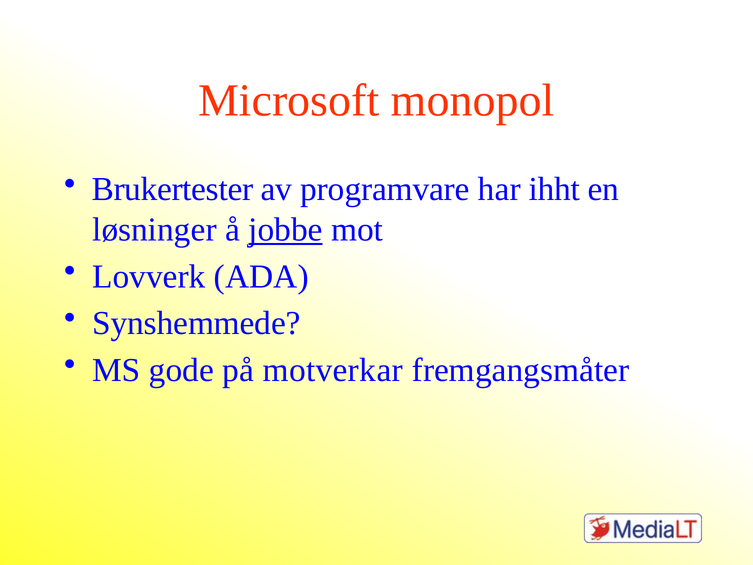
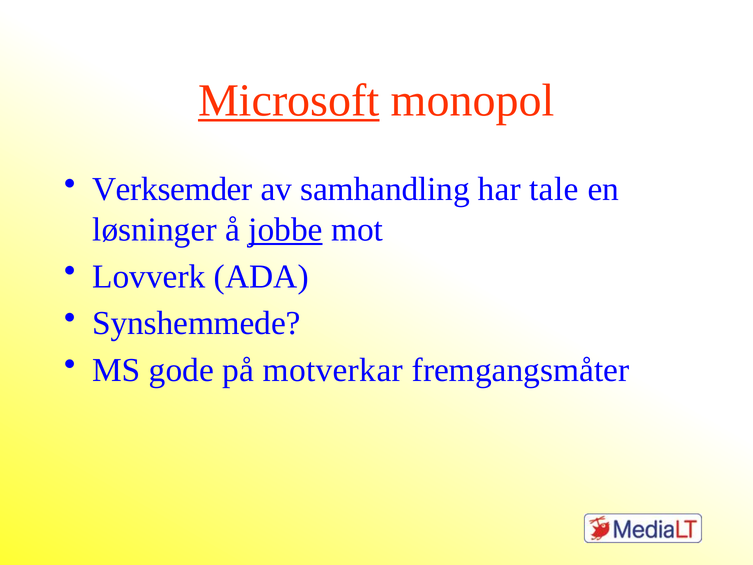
Microsoft underline: none -> present (289, 100)
Brukertester: Brukertester -> Verksemder (172, 189)
programvare: programvare -> samhandling (385, 189)
ihht: ihht -> tale (554, 189)
